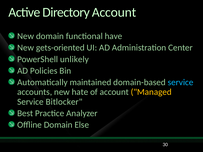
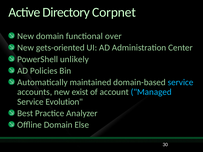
Directory Account: Account -> Corpnet (114, 12)
have: have -> over (113, 36)
hate: hate -> exist (80, 92)
Managed colour: yellow -> light blue (151, 92)
Bitlocker: Bitlocker -> Evolution (64, 102)
